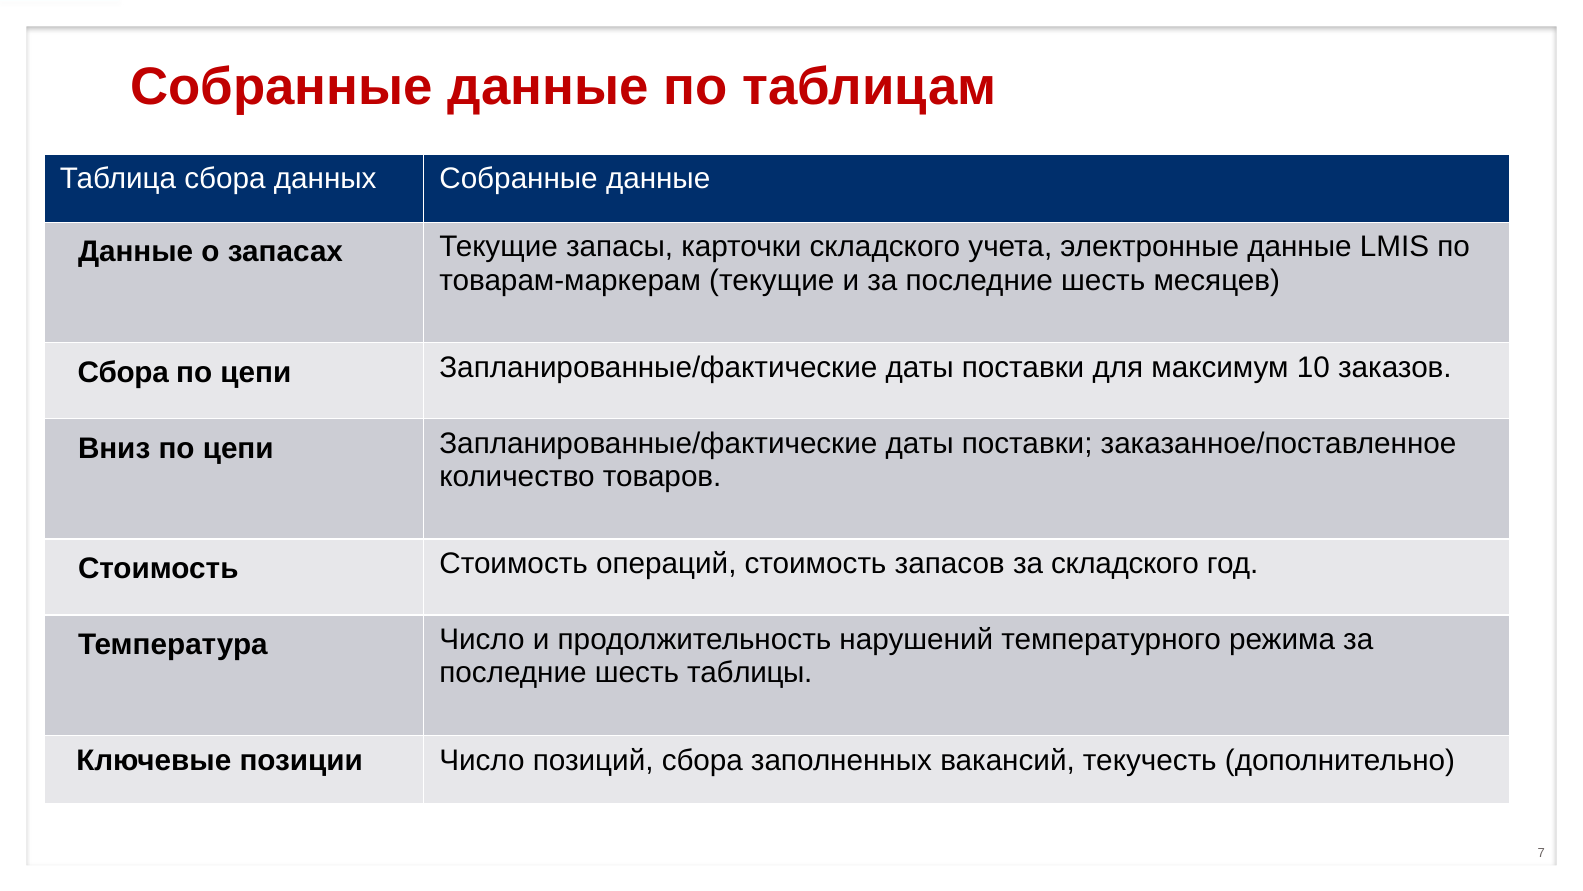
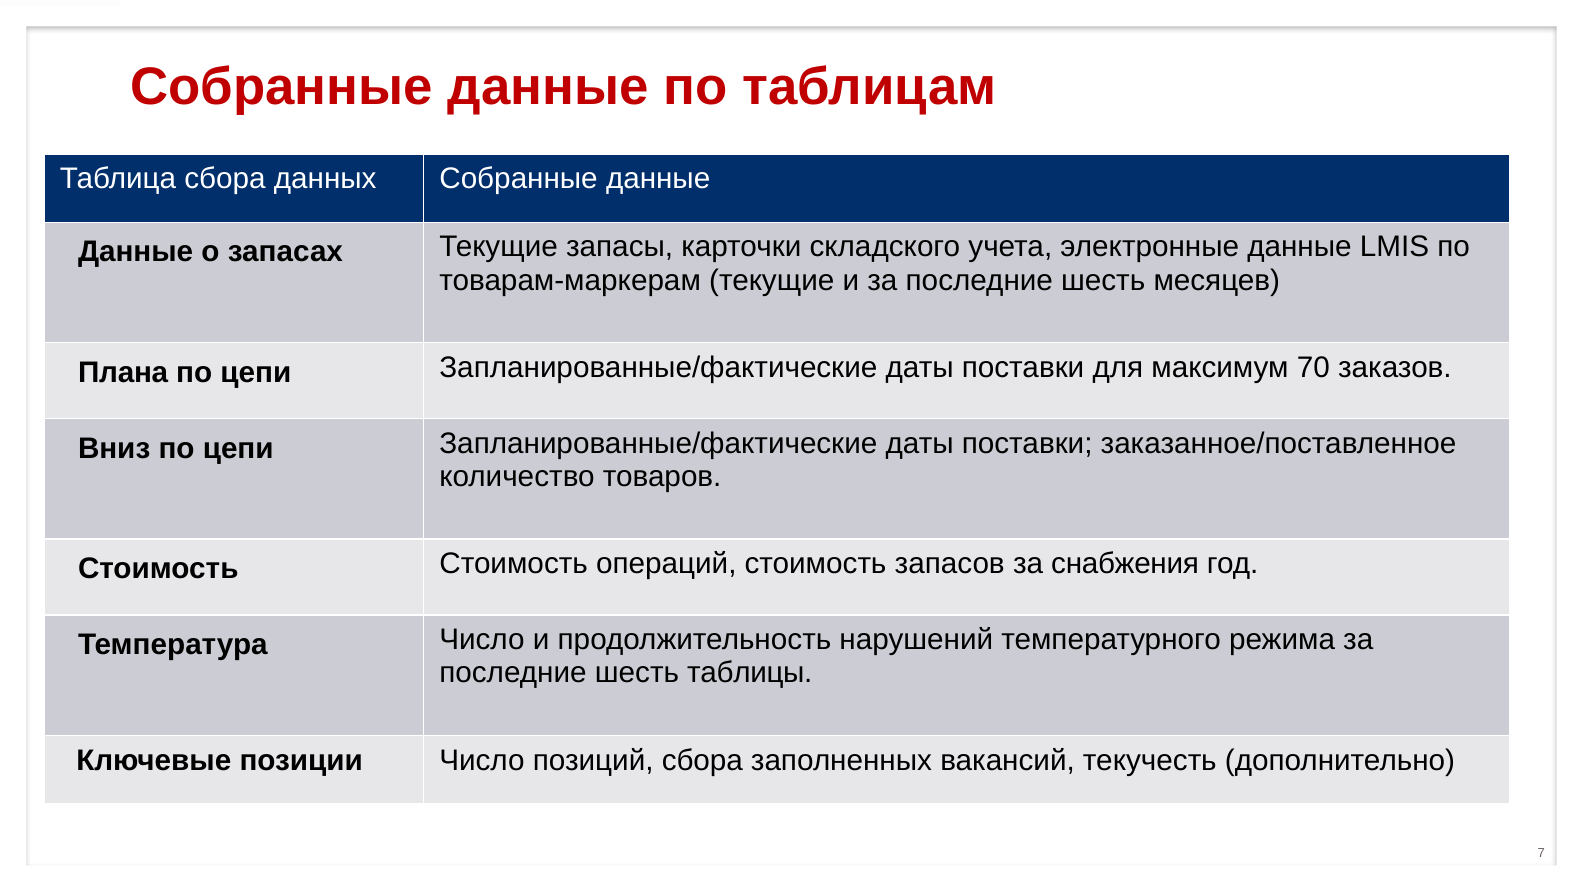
Сбора: Сбора -> Плана (123, 372)
10: 10 -> 70 (1313, 367)
за складского: складского -> снабжения (1125, 564)
